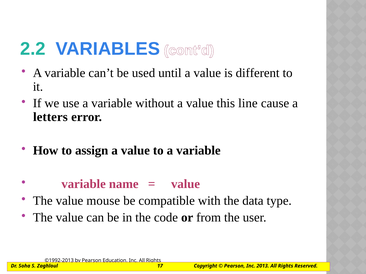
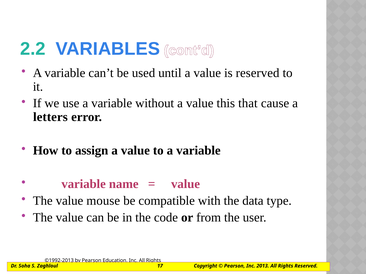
is different: different -> reserved (258, 73)
line: line -> that (248, 104)
